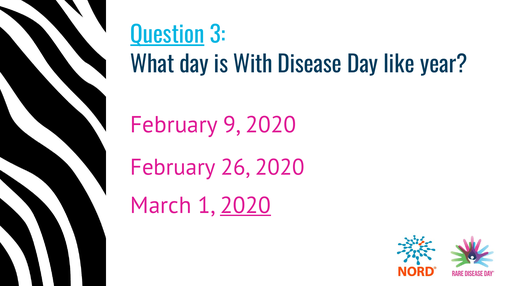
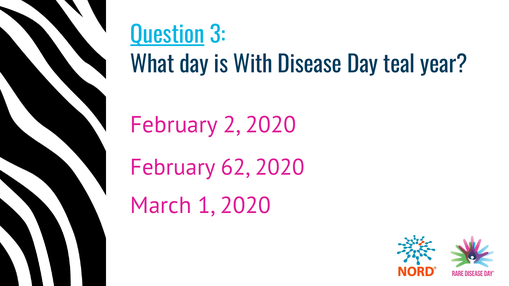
like: like -> teal (399, 65)
9: 9 -> 2 (232, 125)
26: 26 -> 62 (236, 168)
2020 underline: present -> none (246, 206)
